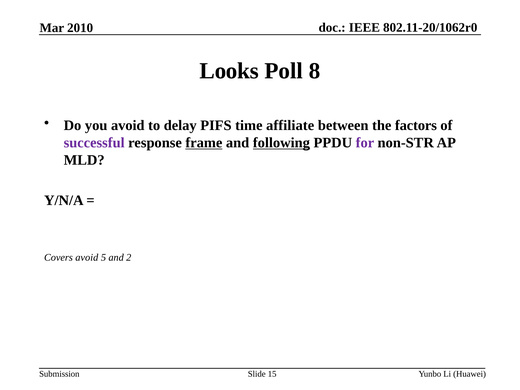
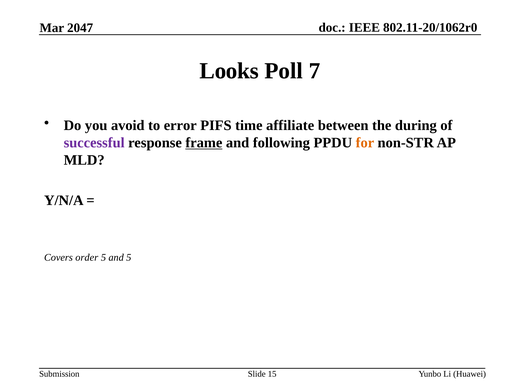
2010: 2010 -> 2047 (80, 28)
8: 8 -> 7 (314, 71)
delay: delay -> error (180, 125)
factors: factors -> during (416, 125)
following underline: present -> none (281, 143)
for colour: purple -> orange (365, 143)
Covers avoid: avoid -> order (87, 257)
and 2: 2 -> 5 (129, 257)
